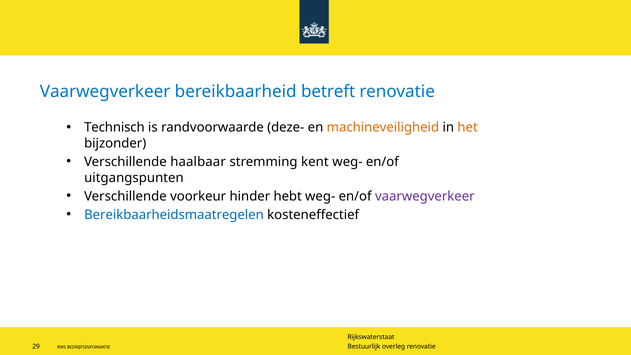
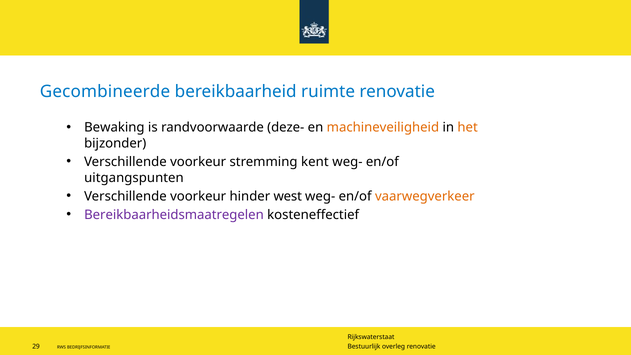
Vaarwegverkeer: Vaarwegverkeer -> Gecombineerde (105, 92)
betreft: betreft -> ruimte (328, 92)
Technisch: Technisch -> Bewaking (114, 127)
haalbaar: haalbaar -> voorkeur (198, 162)
hebt: hebt -> west (288, 196)
vaarwegverkeer colour: purple -> orange (425, 196)
Bereikbaarheidsmaatregelen colour: blue -> purple (174, 215)
